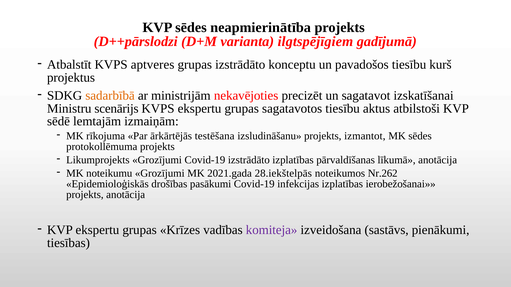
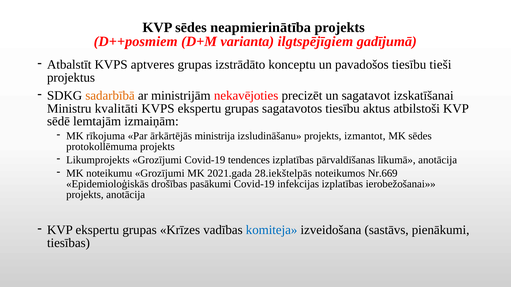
D++pārslodzi: D++pārslodzi -> D++posmiem (136, 42)
kurš: kurš -> tieši (440, 65)
scenārijs: scenārijs -> kvalitāti (116, 109)
testēšana: testēšana -> ministrija (215, 136)
Covid-19 izstrādāto: izstrādāto -> tendences (249, 160)
Nr.262: Nr.262 -> Nr.669 (383, 174)
komiteja colour: purple -> blue (272, 230)
